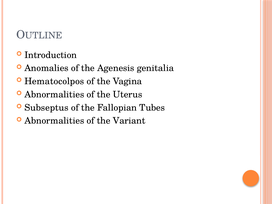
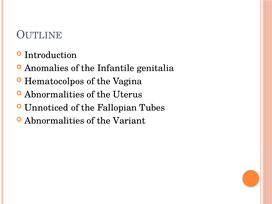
Agenesis: Agenesis -> Infantile (116, 68)
Subseptus: Subseptus -> Unnoticed (46, 108)
